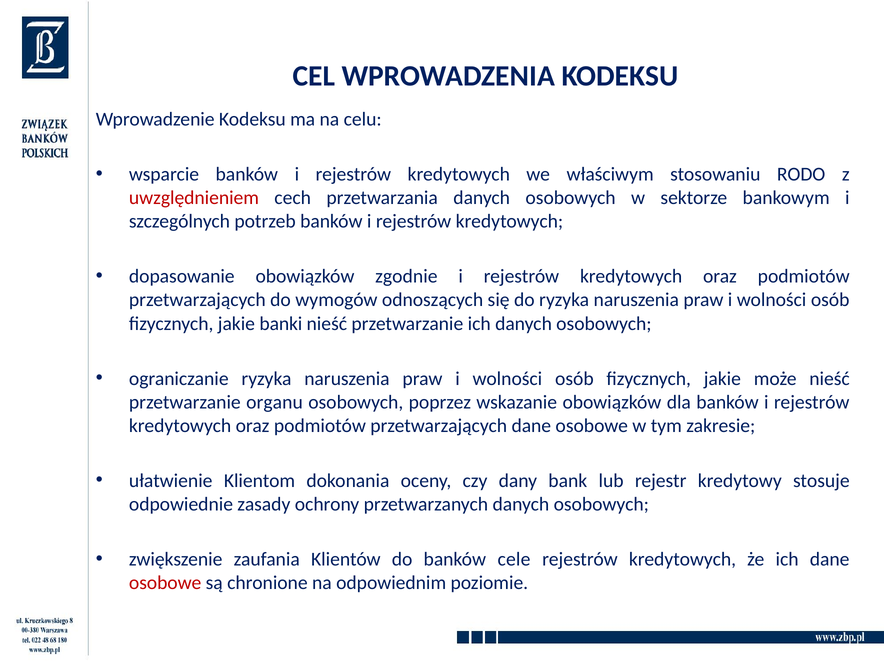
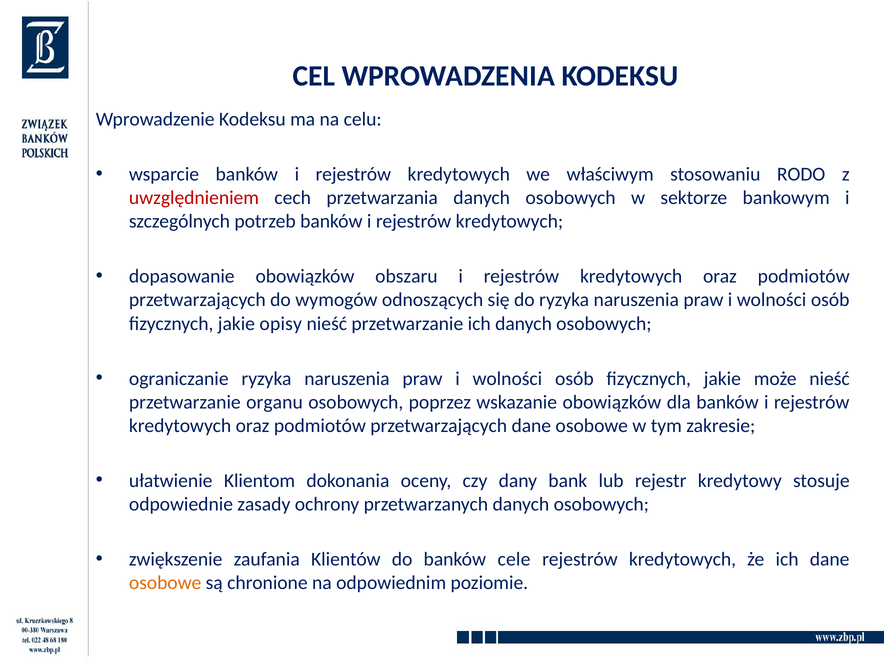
zgodnie: zgodnie -> obszaru (406, 276)
banki: banki -> opisy (281, 324)
osobowe colour: red -> orange (165, 583)
